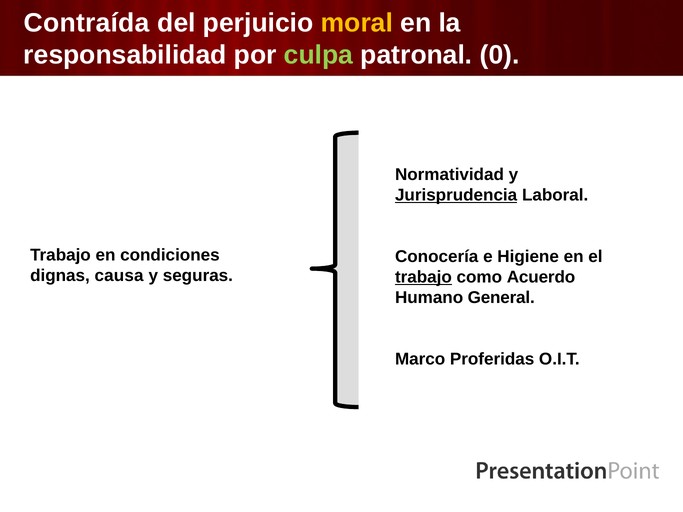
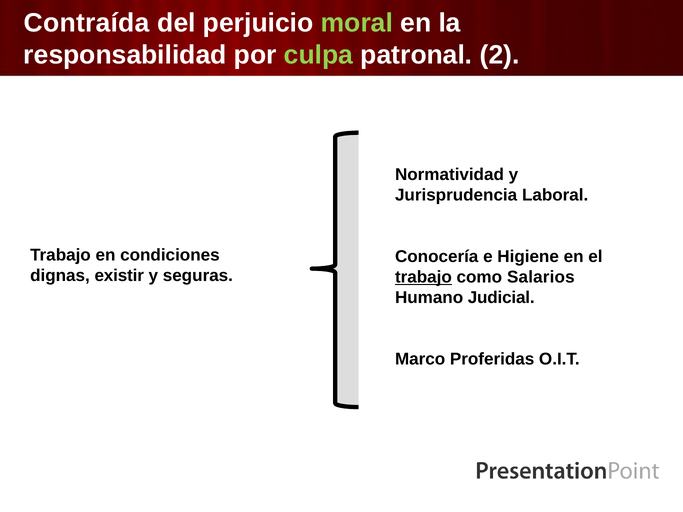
moral colour: yellow -> light green (357, 23)
0: 0 -> 2 (500, 55)
Jurisprudencia underline: present -> none (456, 195)
causa: causa -> existir (119, 276)
Acuerdo: Acuerdo -> Salarios (541, 277)
General: General -> Judicial (501, 298)
